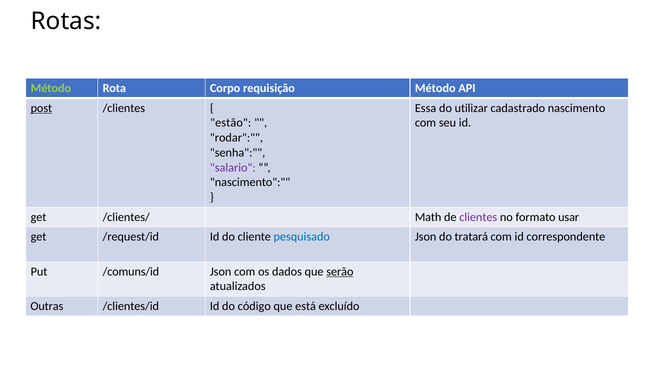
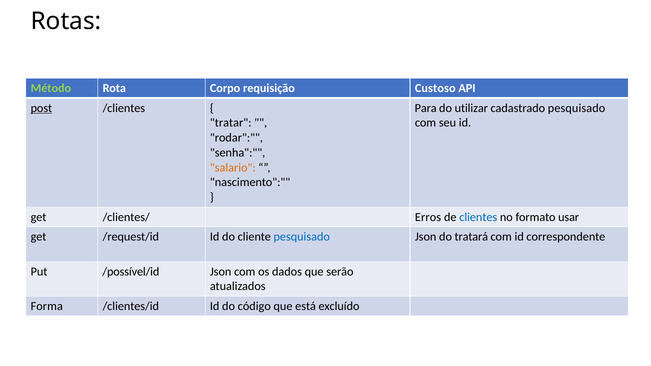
requisição Método: Método -> Custoso (435, 88)
Essa: Essa -> Para (426, 108)
cadastrado nascimento: nascimento -> pesquisado (577, 108)
estão: estão -> tratar (231, 123)
salario colour: purple -> orange (233, 168)
Math: Math -> Erros (428, 217)
clientes colour: purple -> blue (478, 217)
/comuns/id: /comuns/id -> /possível/id (131, 272)
serão underline: present -> none (340, 272)
Outras: Outras -> Forma (47, 306)
